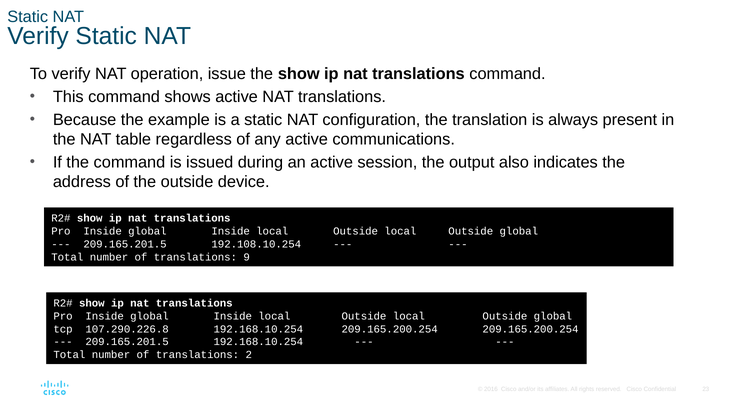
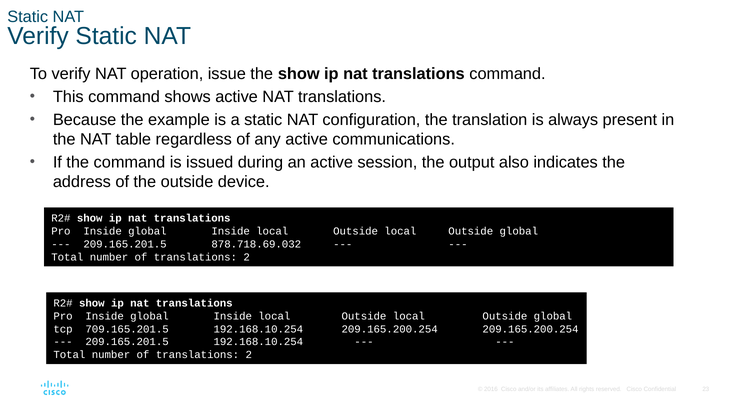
192.108.10.254: 192.108.10.254 -> 878.718.69.032 (256, 244)
9: 9 -> 2 (247, 257)
107.290.226.8: 107.290.226.8 -> 709.165.201.5 (127, 329)
